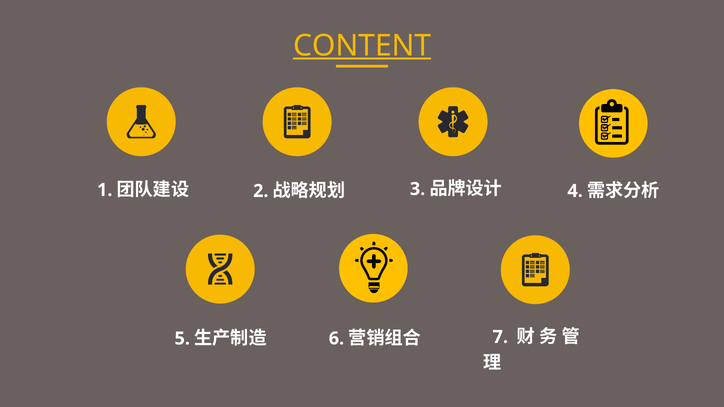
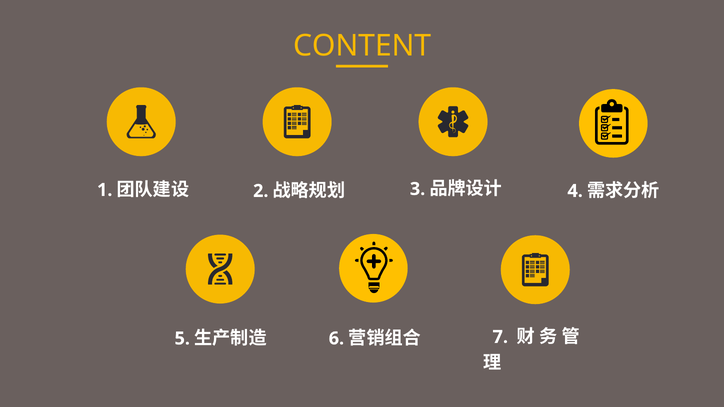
CONTENT underline: present -> none (362, 46)
